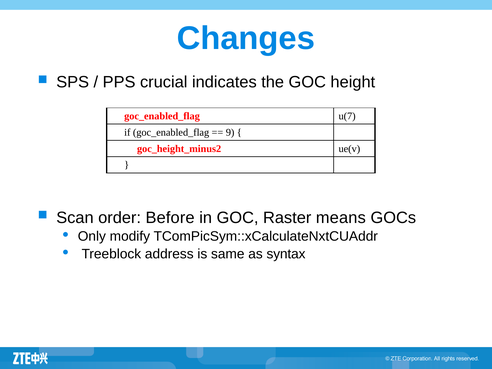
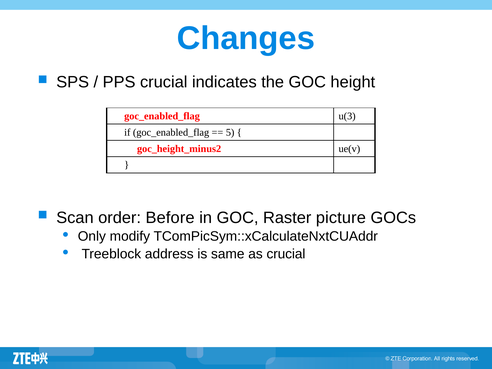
u(7: u(7 -> u(3 (347, 116)
9: 9 -> 5 (230, 132)
means: means -> picture (341, 218)
as syntax: syntax -> crucial (286, 254)
